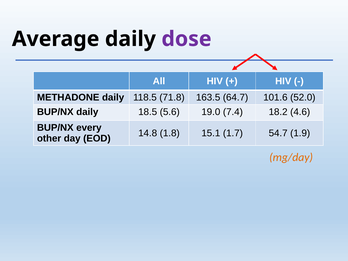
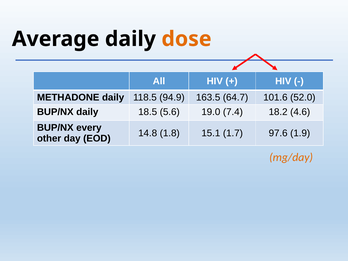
dose colour: purple -> orange (186, 39)
71.8: 71.8 -> 94.9 (172, 98)
54.7: 54.7 -> 97.6 (278, 133)
